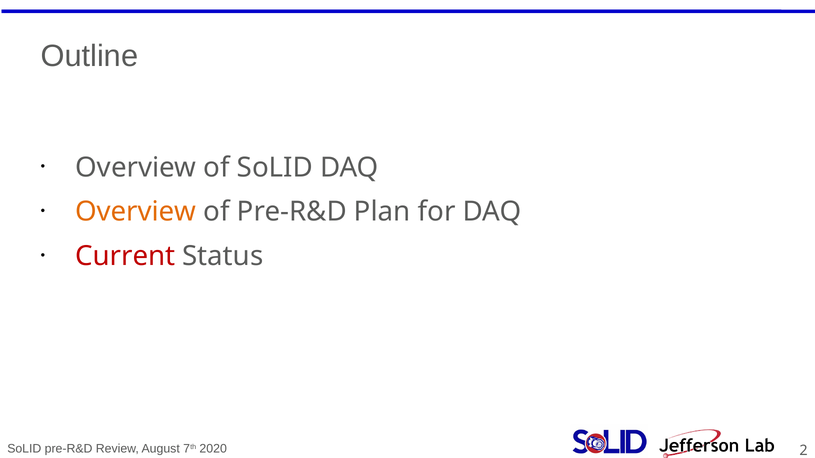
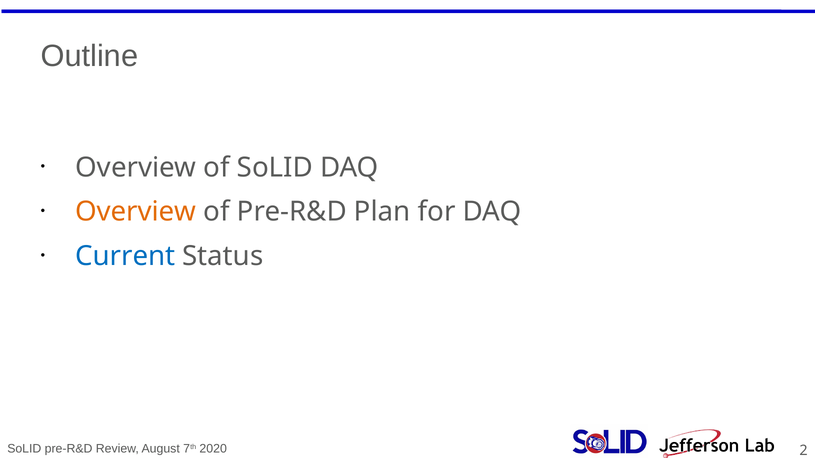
Current colour: red -> blue (125, 257)
